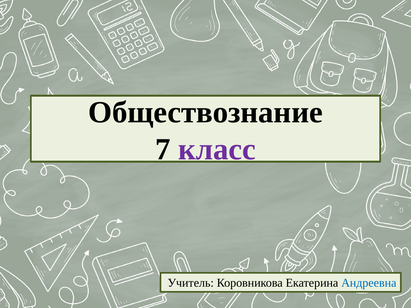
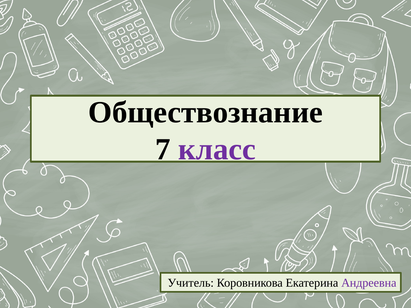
Андреевна colour: blue -> purple (369, 283)
